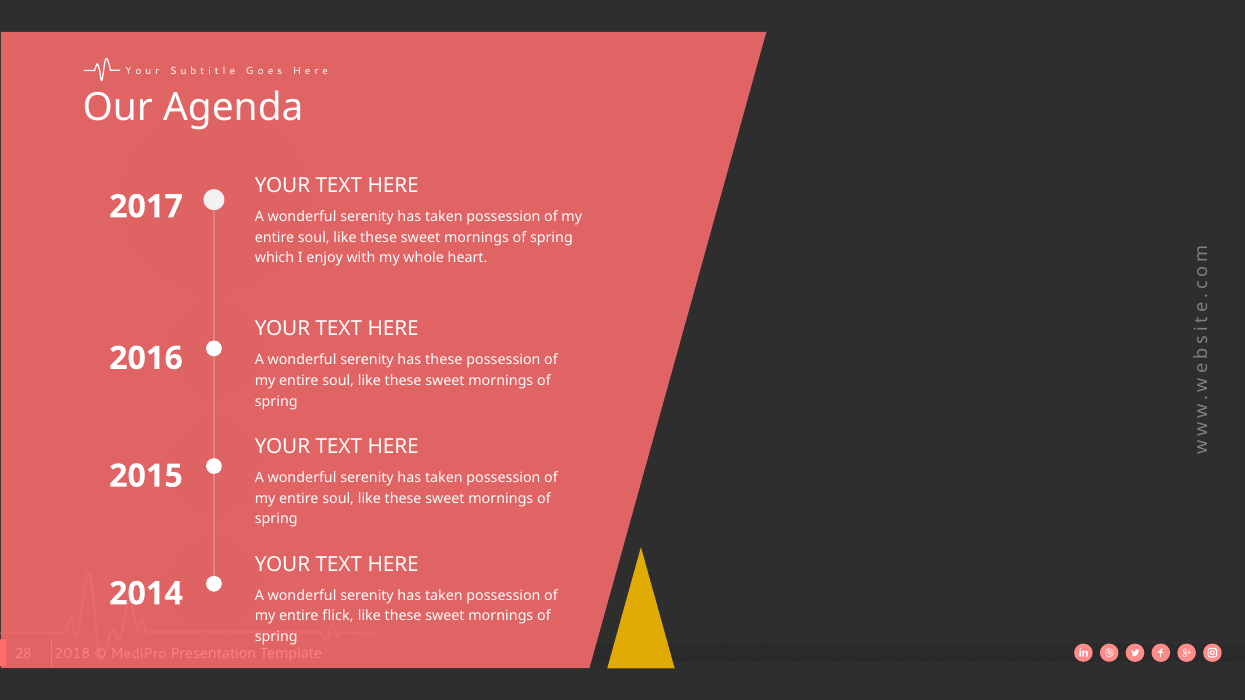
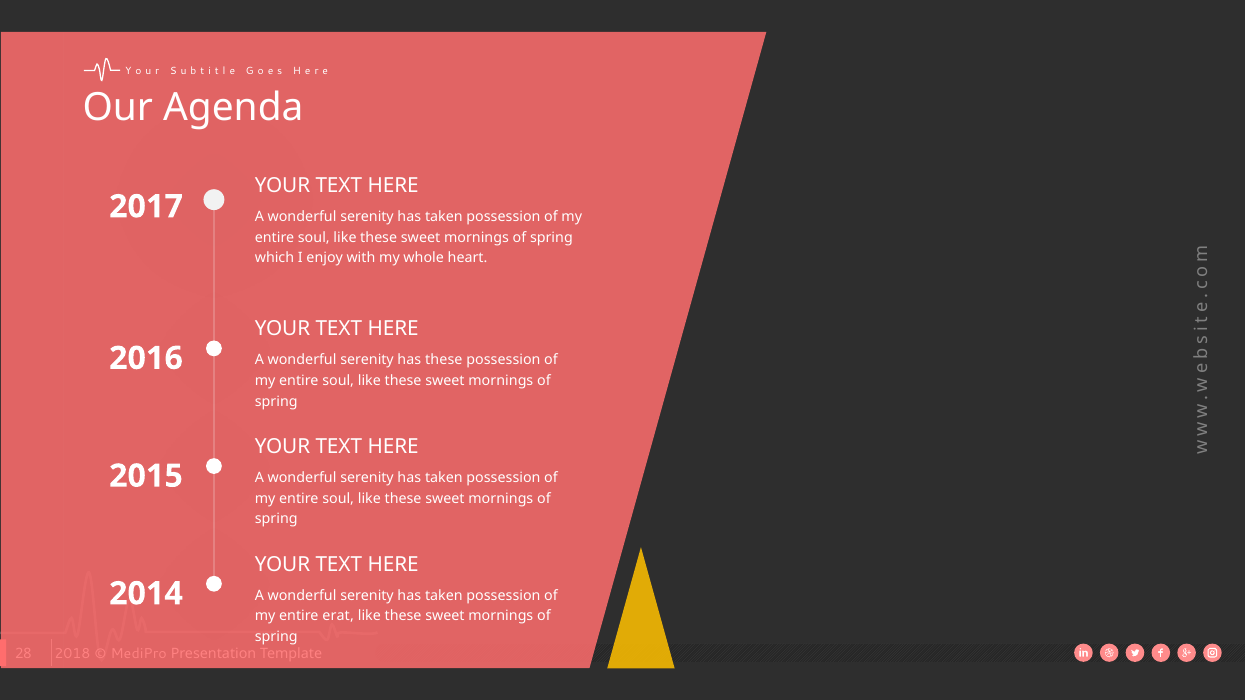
flick: flick -> erat (338, 616)
